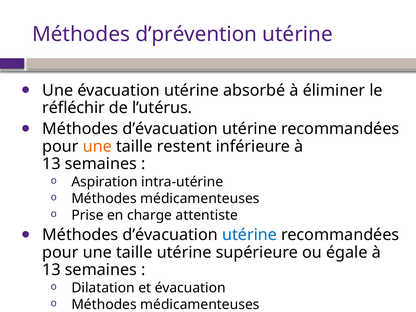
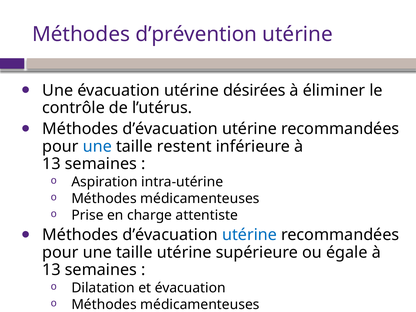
absorbé: absorbé -> désirées (254, 90)
réfléchir: réfléchir -> contrôle (74, 108)
une colour: orange -> blue (97, 146)
